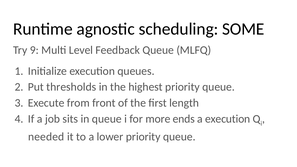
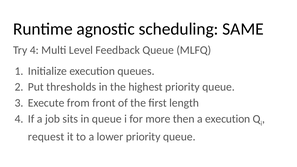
SOME: SOME -> SAME (243, 29)
Try 9: 9 -> 4 (34, 50)
ends: ends -> then (184, 119)
needed: needed -> request (46, 137)
